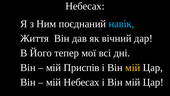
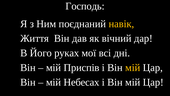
Небесах: Небесах -> Господь (85, 6)
навік colour: light blue -> yellow (121, 24)
тепер: тепер -> руках (67, 53)
